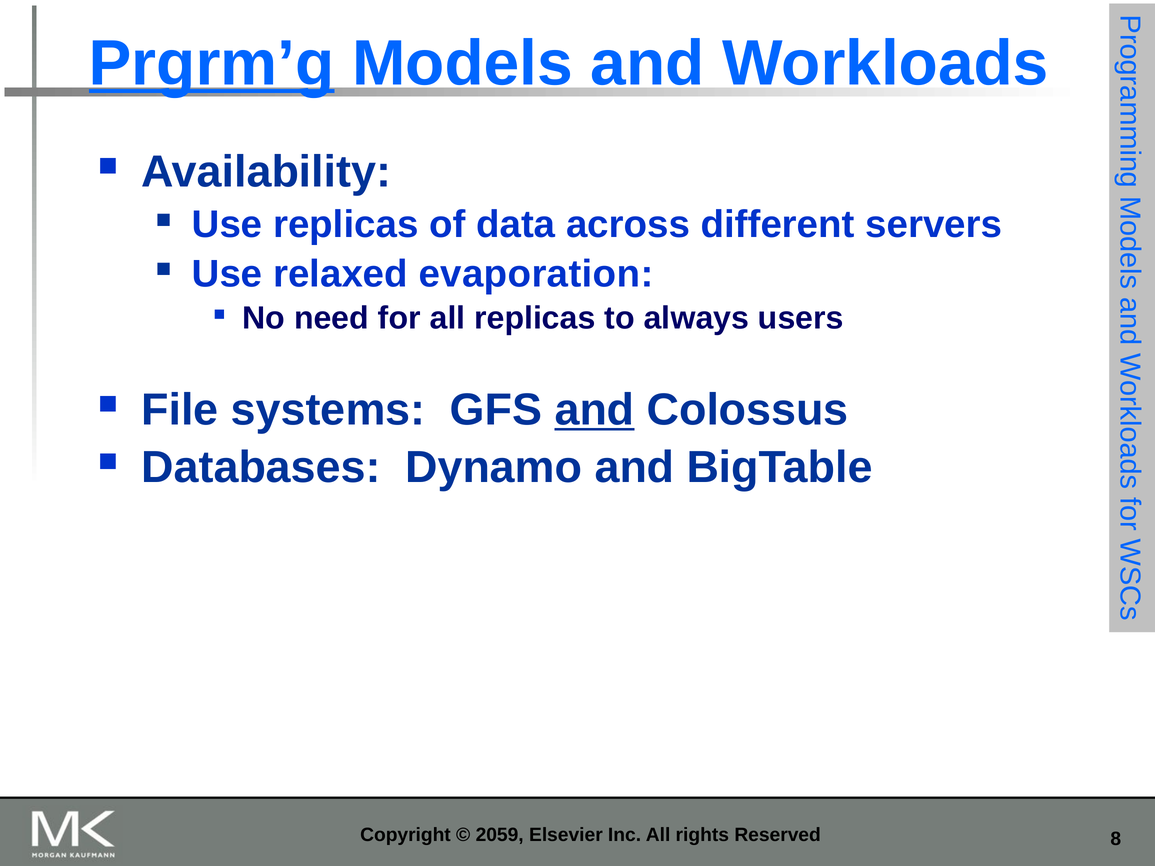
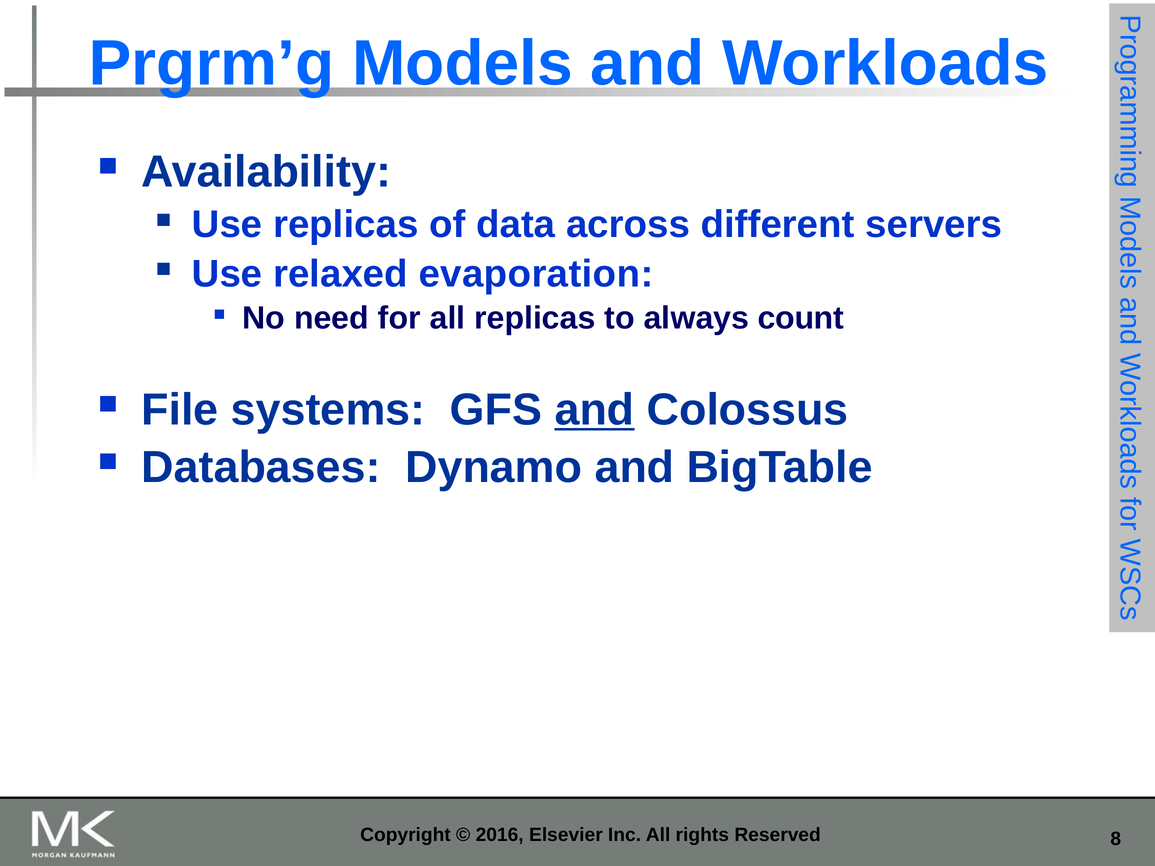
Prgrm’g underline: present -> none (212, 63)
users: users -> count (801, 318)
2059: 2059 -> 2016 (500, 835)
